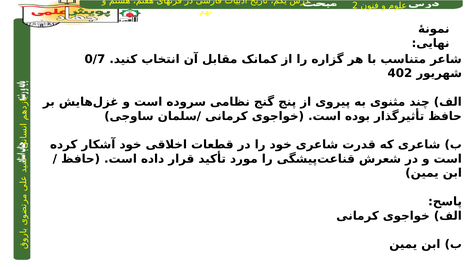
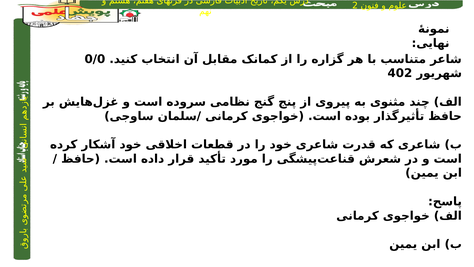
0/7: 0/7 -> 0/0 (95, 59)
